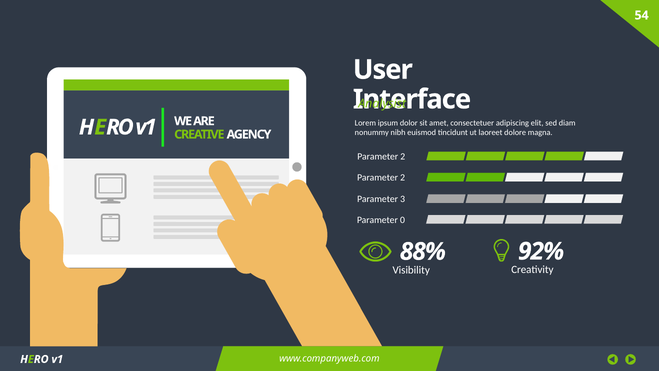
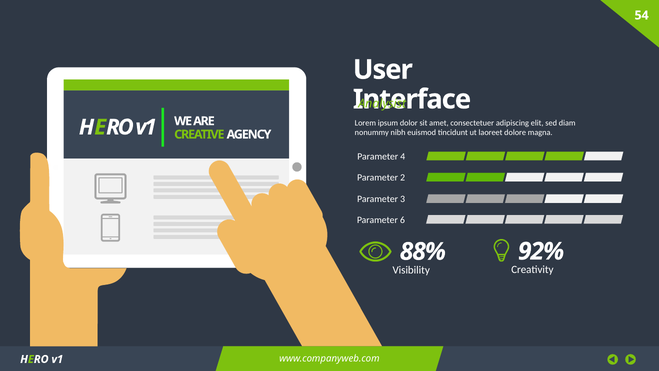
2: 2 -> 4 (403, 156)
0: 0 -> 6 (402, 220)
